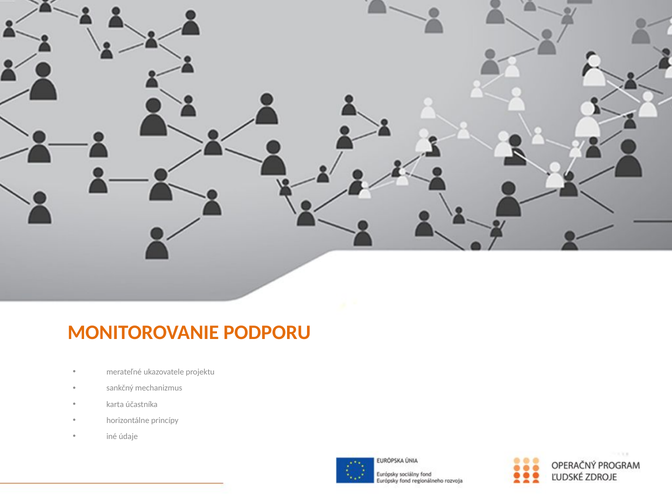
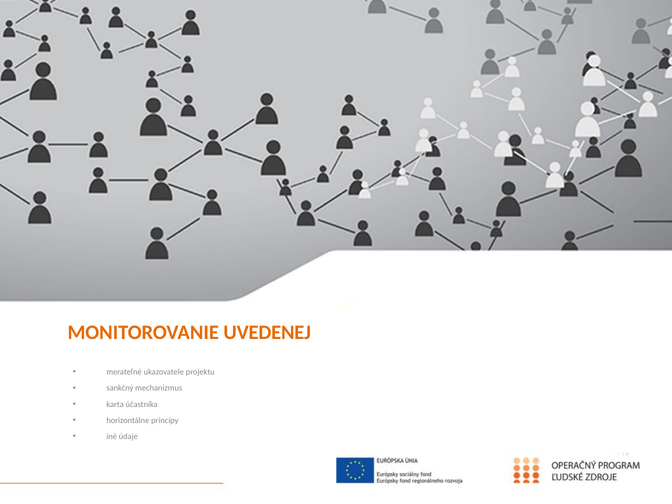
PODPORU: PODPORU -> UVEDENEJ (267, 333)
